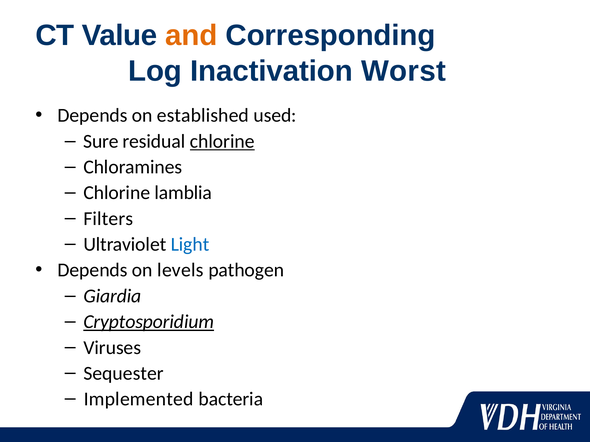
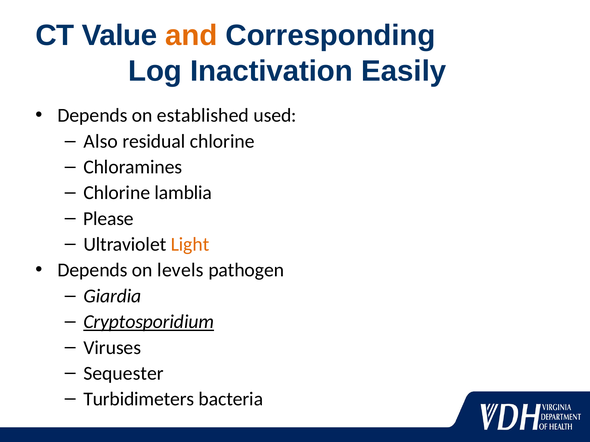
Worst: Worst -> Easily (404, 71)
Sure: Sure -> Also (101, 141)
chlorine underline: present -> none (222, 141)
Filters: Filters -> Please (109, 219)
Light colour: blue -> orange (190, 245)
Implemented: Implemented -> Turbidimeters (139, 399)
